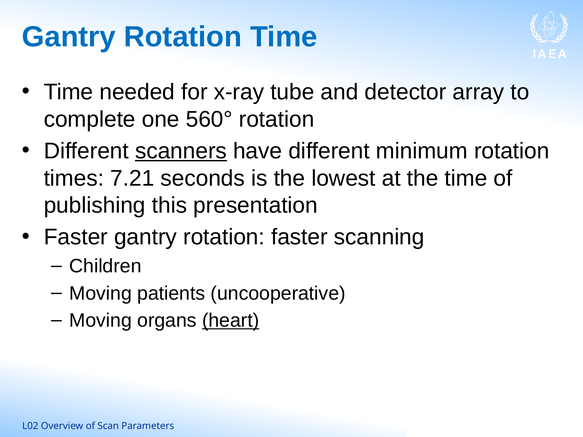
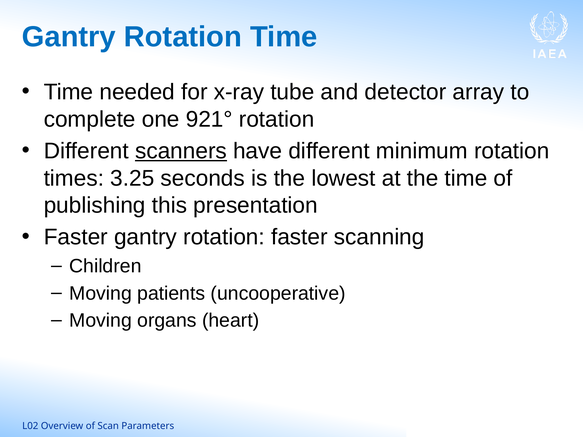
560°: 560° -> 921° (209, 119)
7.21: 7.21 -> 3.25 (132, 178)
heart underline: present -> none (231, 321)
